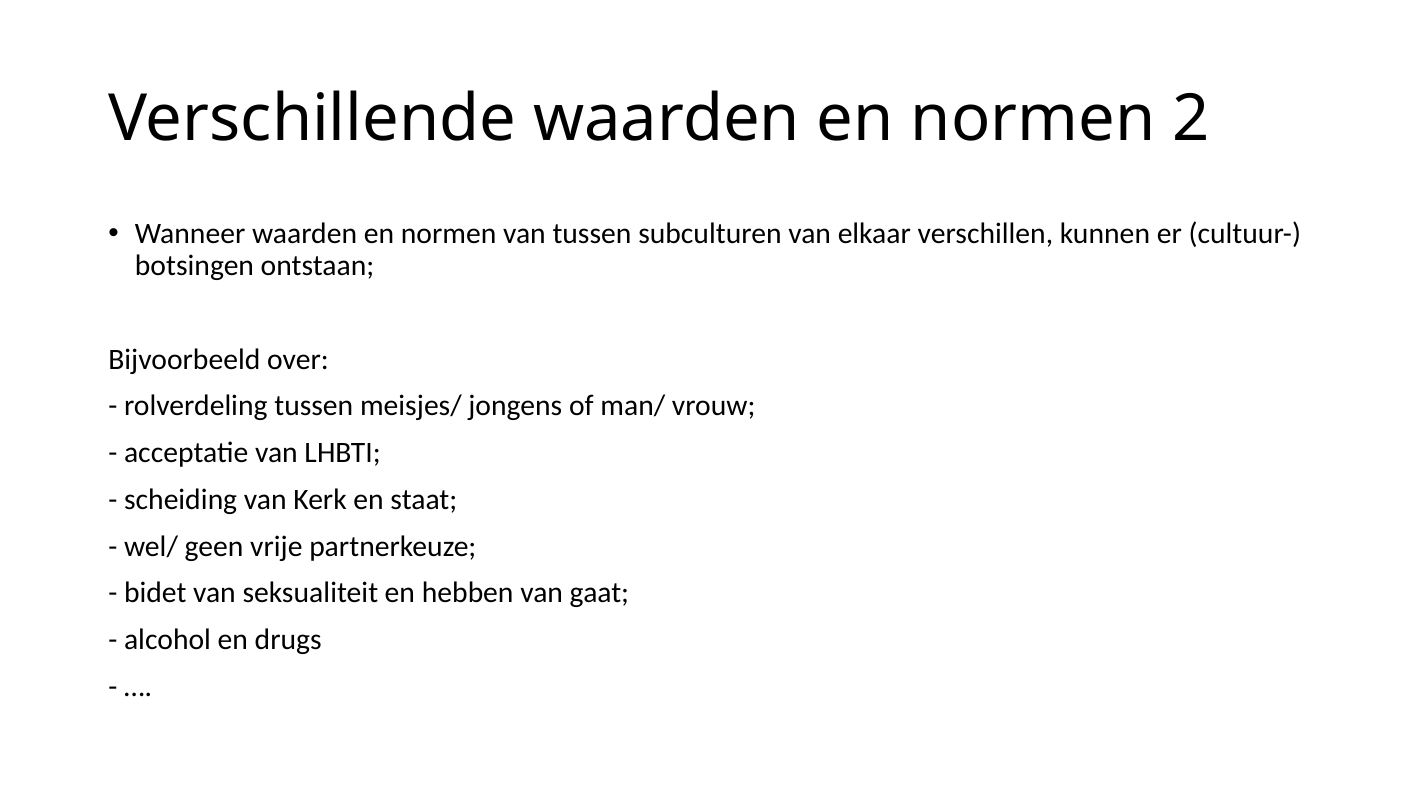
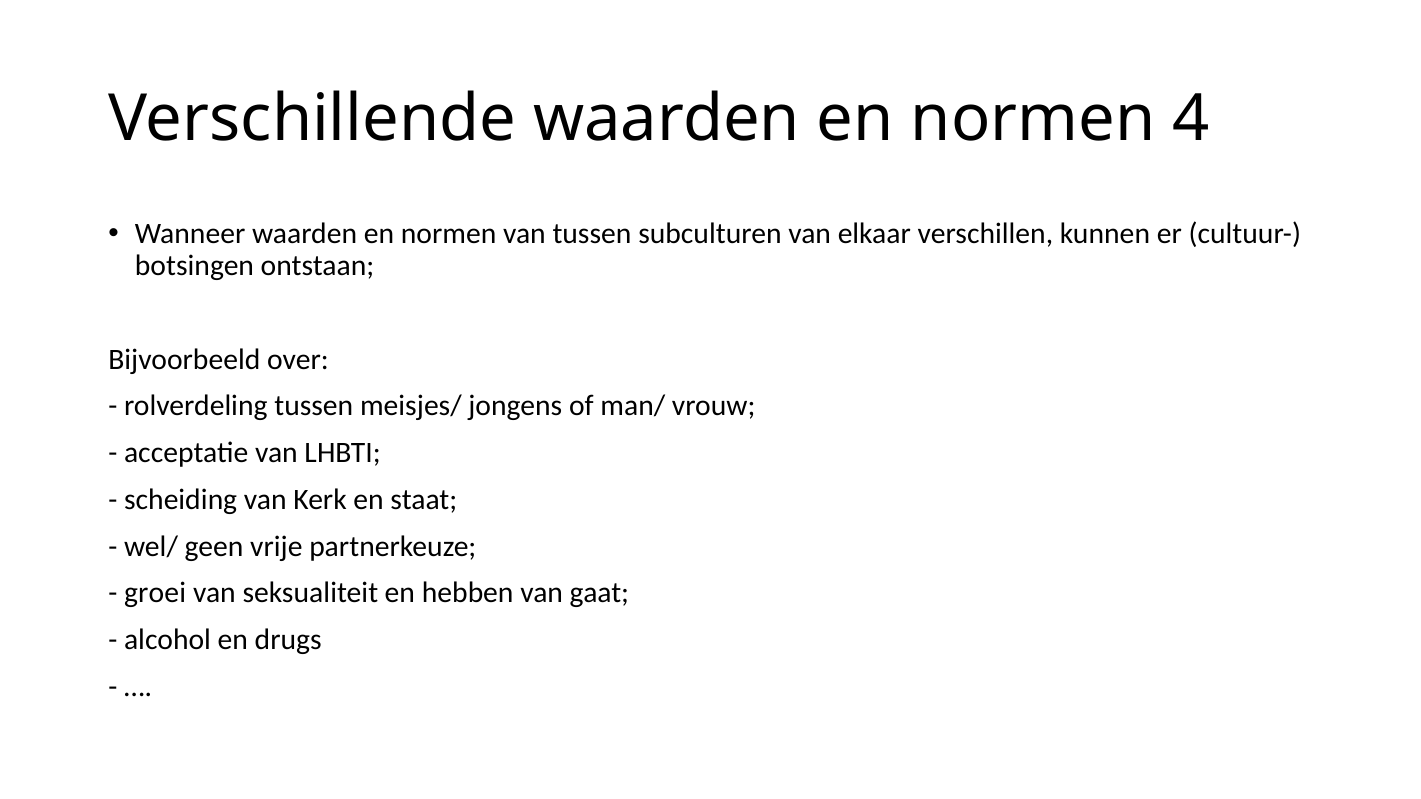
2: 2 -> 4 (1191, 119)
bidet: bidet -> groei (155, 593)
